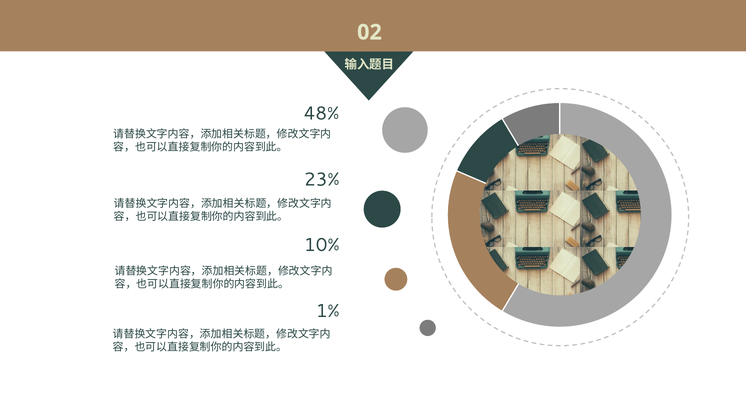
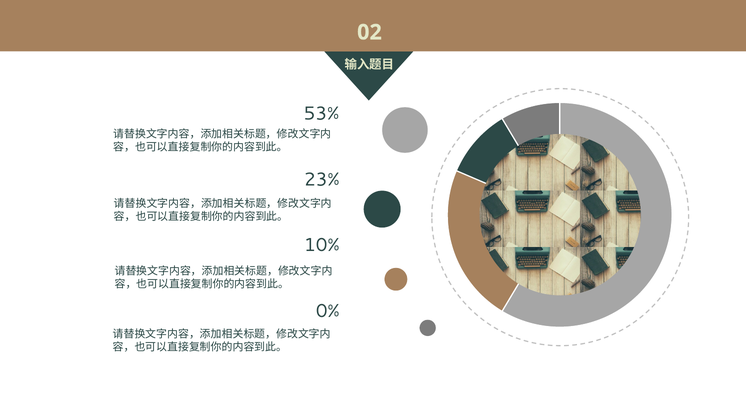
48%: 48% -> 53% (321, 114)
1%: 1% -> 0% (328, 311)
